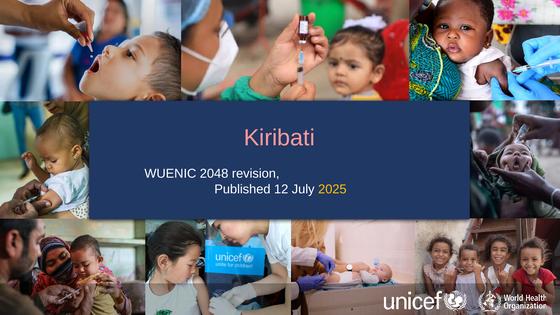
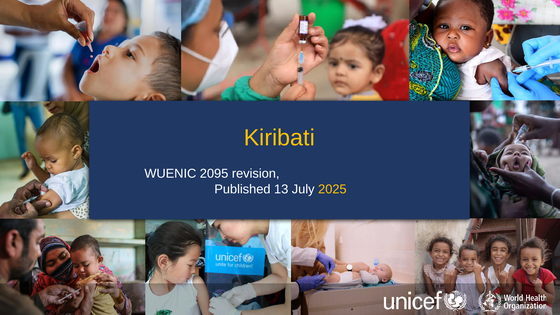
Kiribati colour: pink -> yellow (279, 138)
2048: 2048 -> 2095 (214, 174)
12: 12 -> 13 (281, 189)
